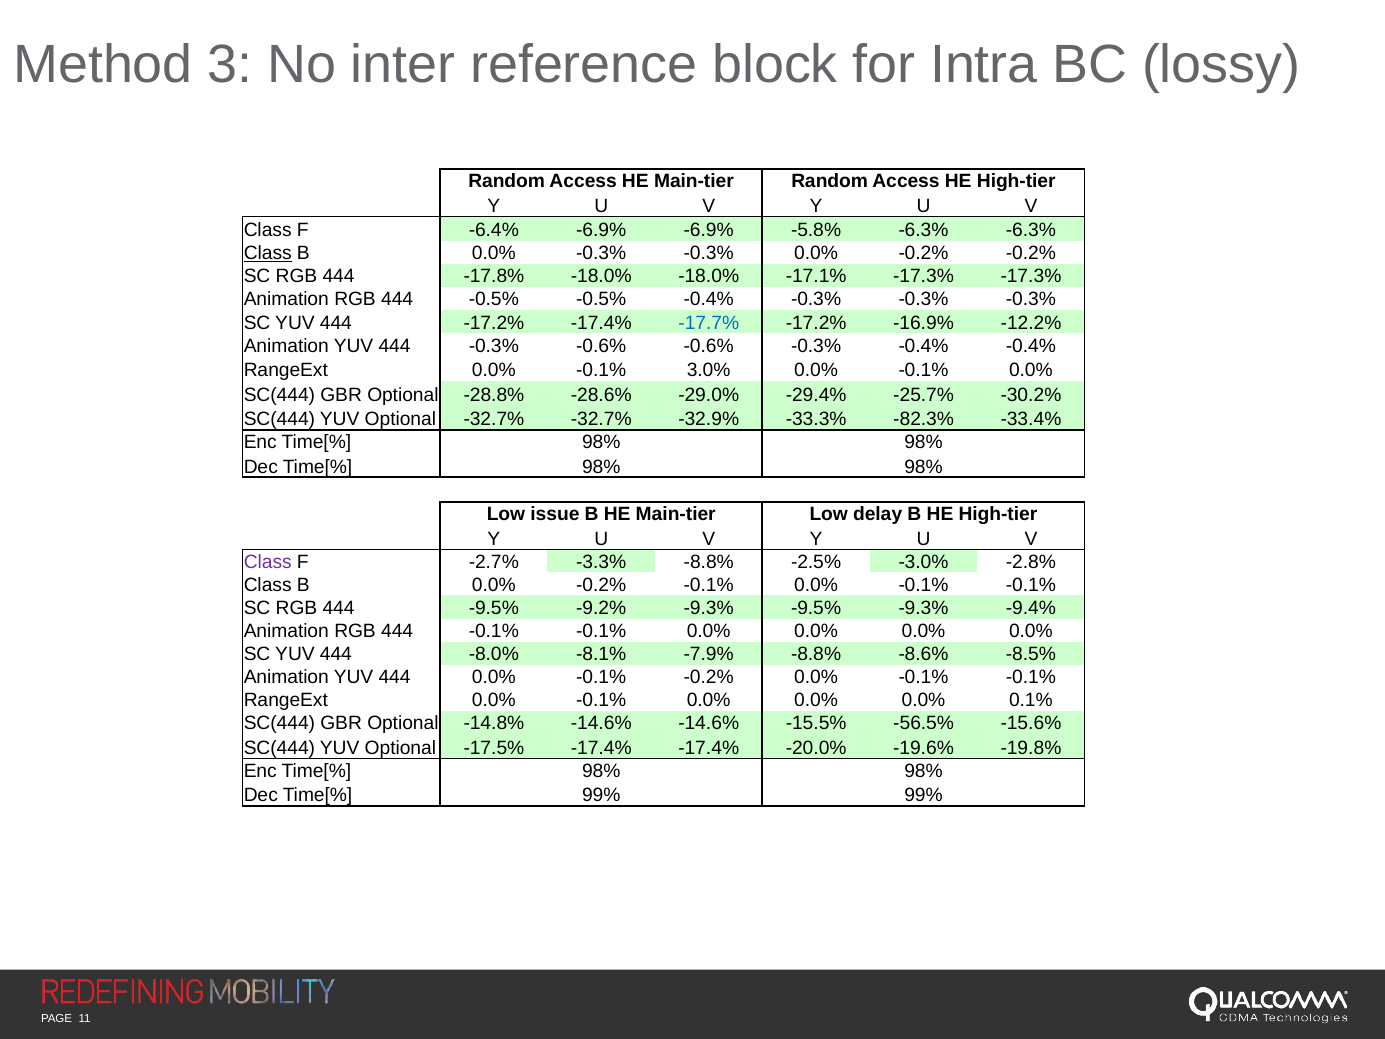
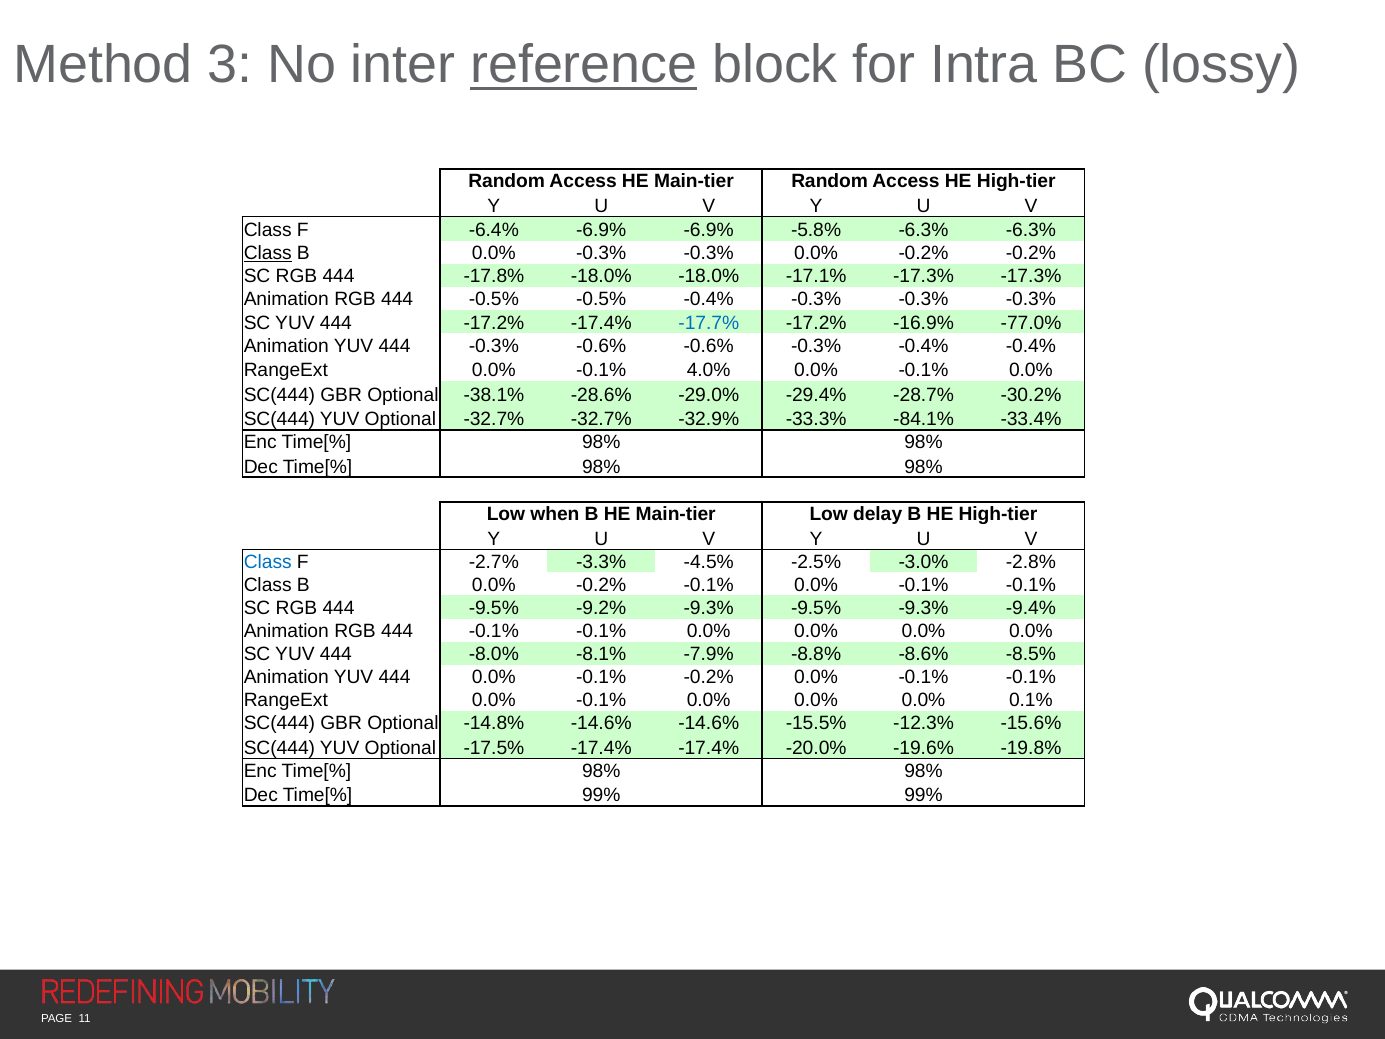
reference underline: none -> present (584, 65)
-12.2%: -12.2% -> -77.0% (1031, 323)
3.0%: 3.0% -> 4.0% (709, 370)
-28.8%: -28.8% -> -38.1% (494, 395)
-25.7%: -25.7% -> -28.7% (924, 395)
-82.3%: -82.3% -> -84.1% (924, 419)
issue: issue -> when (555, 514)
Class colour: purple -> blue (268, 562)
-3.3% -8.8%: -8.8% -> -4.5% (709, 562)
-56.5%: -56.5% -> -12.3% (924, 723)
